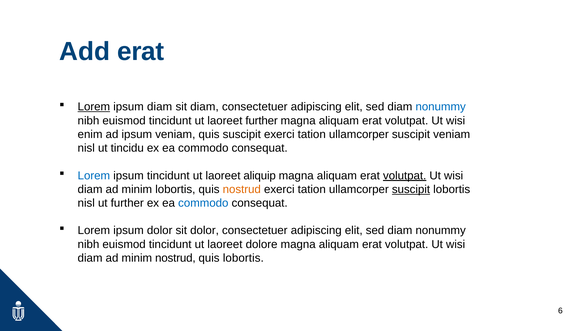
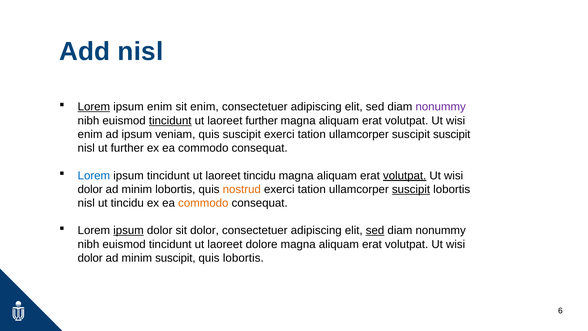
Add erat: erat -> nisl (140, 51)
ipsum diam: diam -> enim (160, 107)
sit diam: diam -> enim (204, 107)
nonummy colour: blue -> purple (441, 107)
tincidunt underline: none -> present (170, 121)
suscipit veniam: veniam -> suscipit (452, 134)
ut tincidu: tincidu -> further (127, 148)
laoreet aliquip: aliquip -> tincidu (260, 175)
diam: diam -> dolor (90, 189)
ut further: further -> tincidu (127, 203)
commodo colour: blue -> orange (203, 203)
ipsum underline: none -> present (129, 230)
sed underline: none -> present (375, 230)
diam: diam -> dolor (90, 258)
minim nostrud: nostrud -> suscipit (175, 258)
